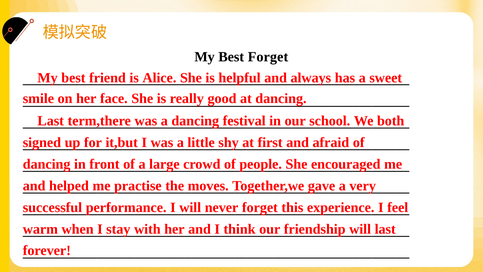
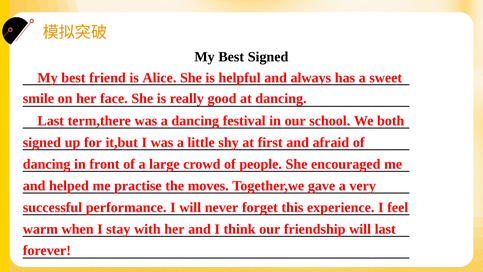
Best Forget: Forget -> Signed (268, 57)
